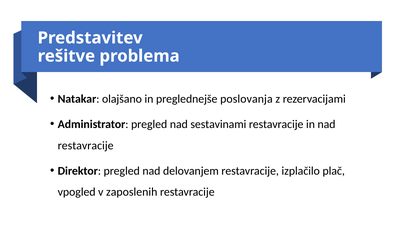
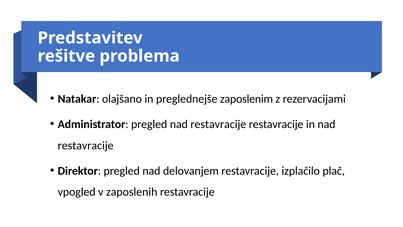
poslovanja: poslovanja -> zaposlenim (247, 99)
pregled nad sestavinami: sestavinami -> restavracije (218, 124)
